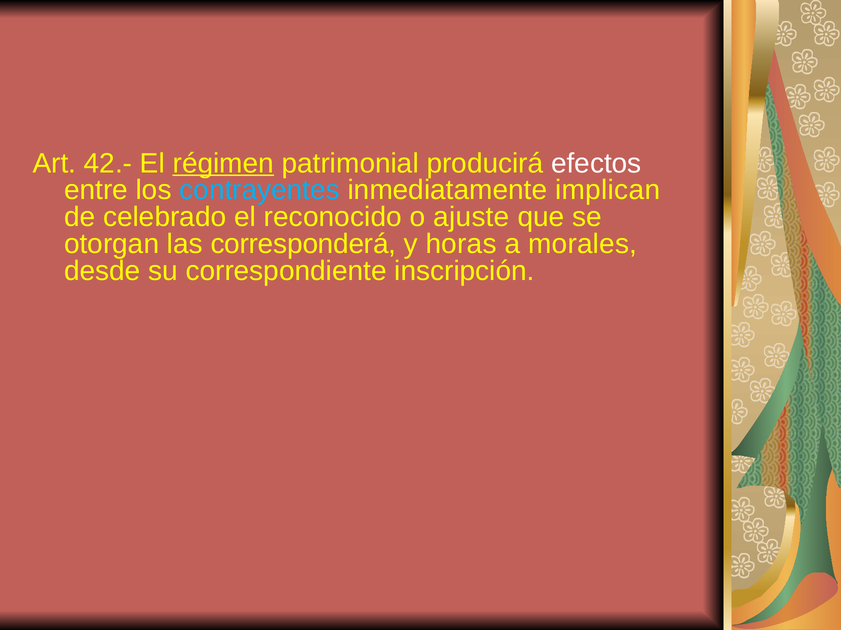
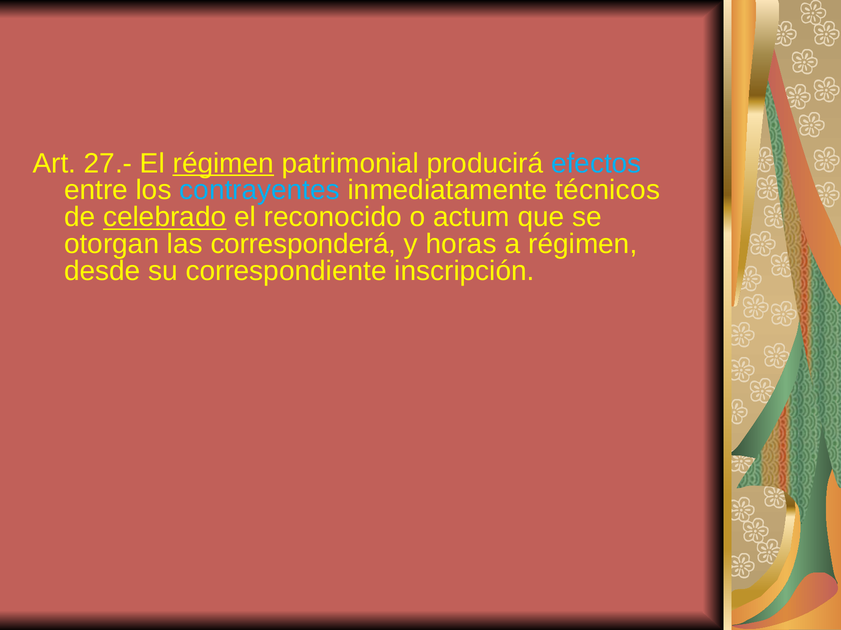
42.-: 42.- -> 27.- (108, 164)
efectos colour: white -> light blue (596, 164)
implican: implican -> técnicos (608, 190)
celebrado underline: none -> present (165, 217)
ajuste: ajuste -> actum (471, 217)
a morales: morales -> régimen (583, 244)
